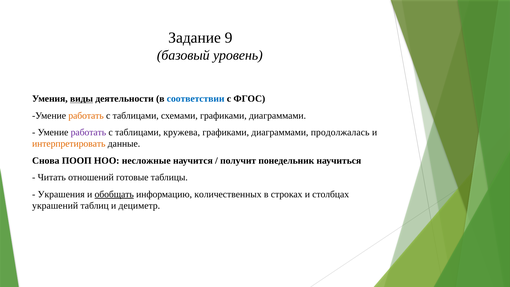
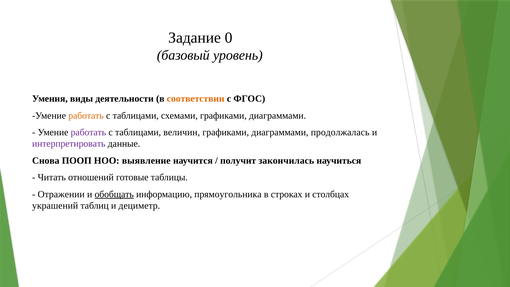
9: 9 -> 0 (229, 38)
виды underline: present -> none (82, 99)
соответствии colour: blue -> orange (196, 99)
кружева: кружева -> величин (182, 132)
интерпретировать colour: orange -> purple (69, 144)
несложные: несложные -> выявление (146, 161)
понедельник: понедельник -> закончилась (286, 161)
Украшения: Украшения -> Отражении (61, 194)
количественных: количественных -> прямоугольника (228, 194)
